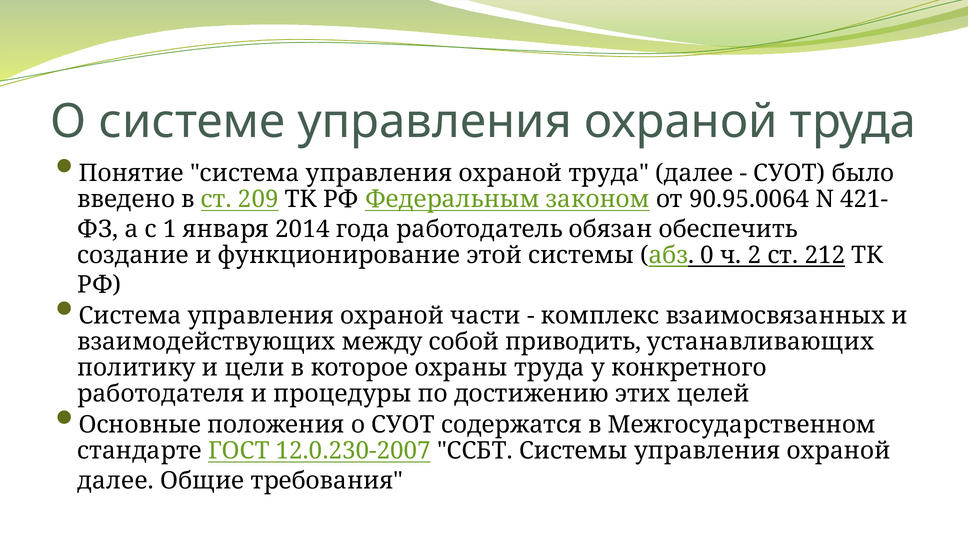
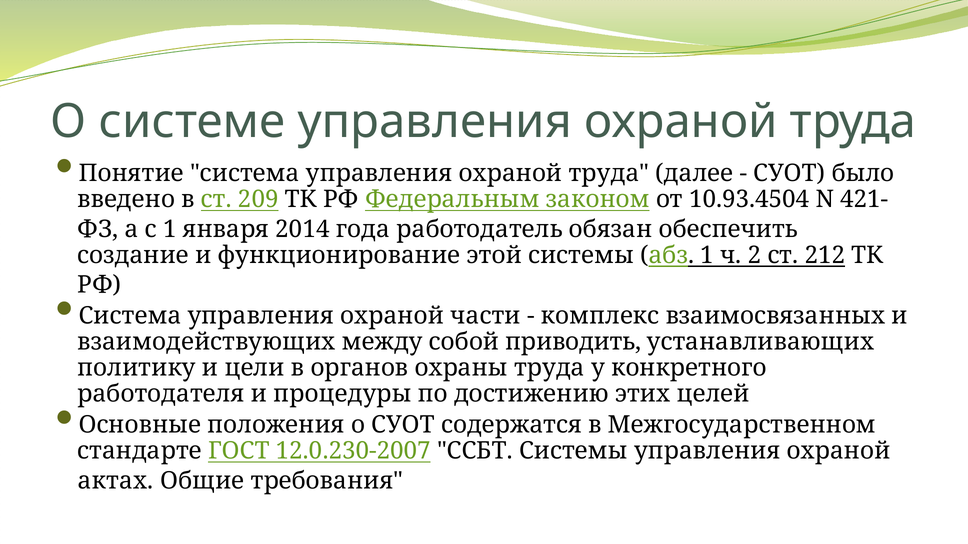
90.95.0064: 90.95.0064 -> 10.93.4504 (749, 200)
абз 0: 0 -> 1 (707, 255)
которое: которое -> органов (359, 368)
далее: далее -> актах (116, 481)
